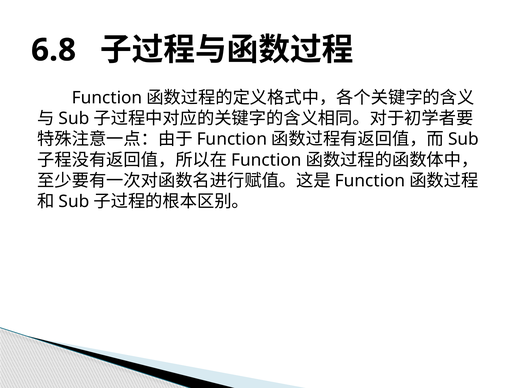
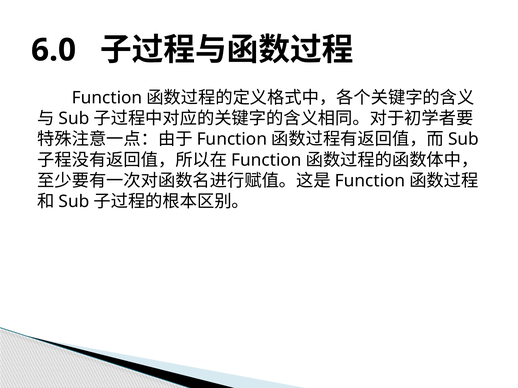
6.8: 6.8 -> 6.0 (54, 50)
